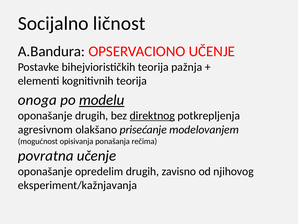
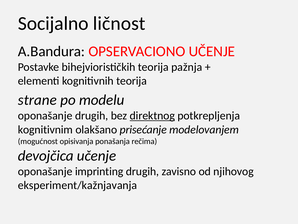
onoga: onoga -> strane (37, 100)
modelu underline: present -> none (102, 100)
agresivnom: agresivnom -> kognitivnim (45, 129)
povratna: povratna -> devojčica (46, 155)
opredelim: opredelim -> imprinting (99, 171)
